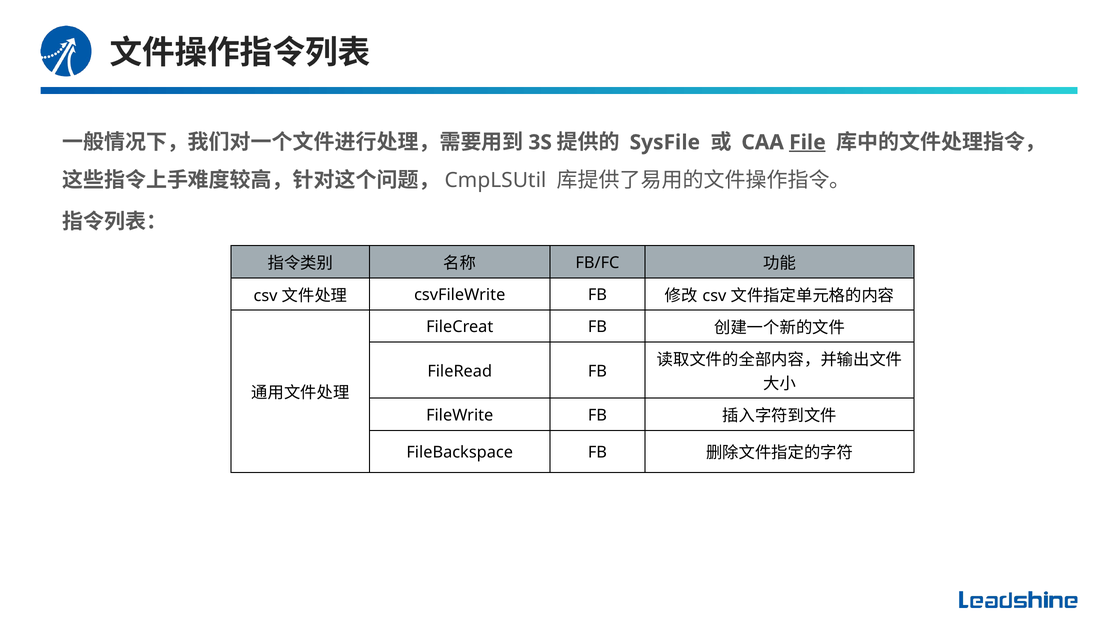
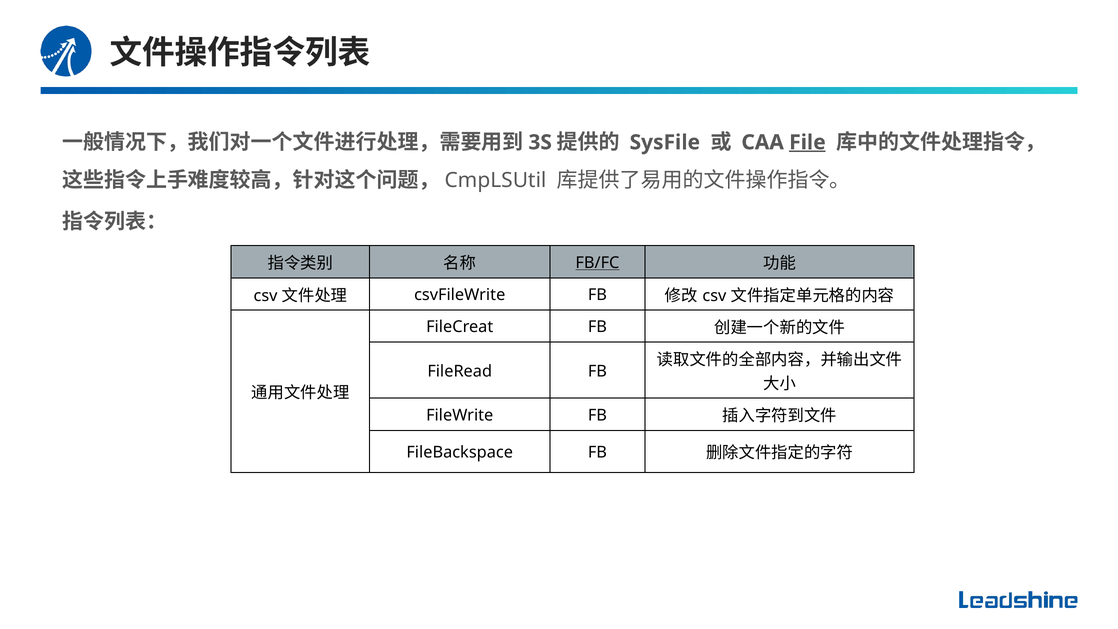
FB/FC underline: none -> present (597, 263)
